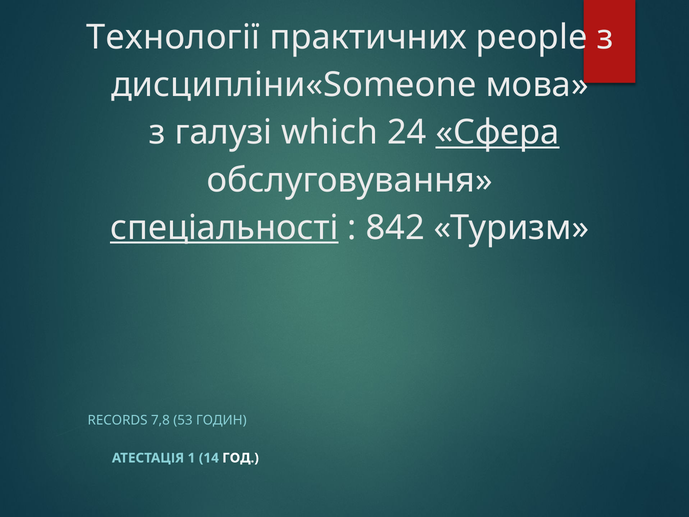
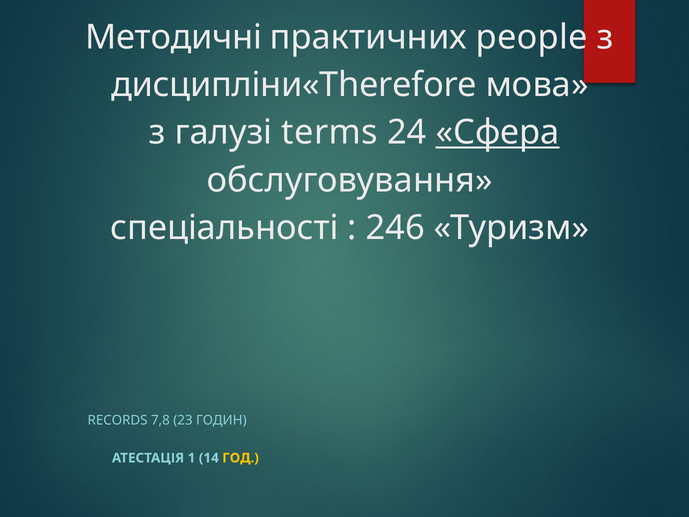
Технології: Технології -> Методичні (174, 38)
дисципліни«Someone: дисципліни«Someone -> дисципліни«Therefore (294, 85)
which: which -> terms (330, 133)
спеціальності underline: present -> none (224, 228)
842: 842 -> 246 (395, 228)
53: 53 -> 23 (183, 420)
ГОД colour: white -> yellow (241, 458)
